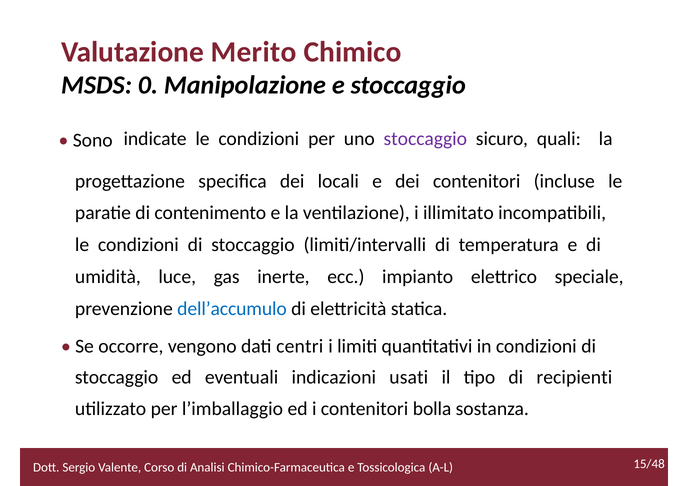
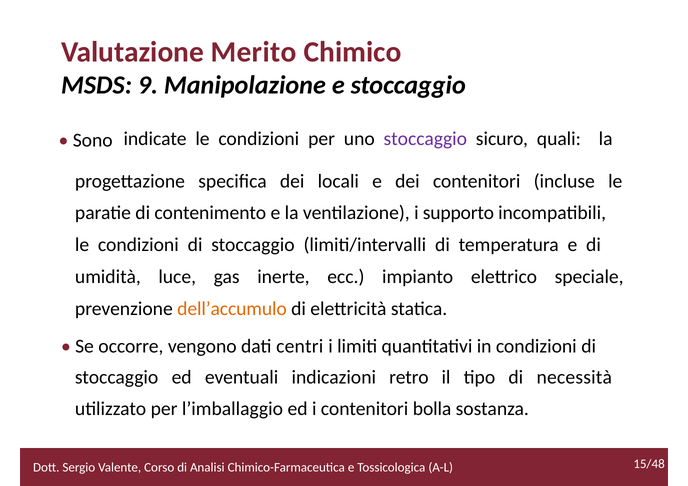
0: 0 -> 9 (148, 85)
illimitato: illimitato -> supporto (458, 213)
dell’accumulo colour: blue -> orange (232, 309)
usati: usati -> retro (409, 377)
recipienti: recipienti -> necessità (574, 377)
